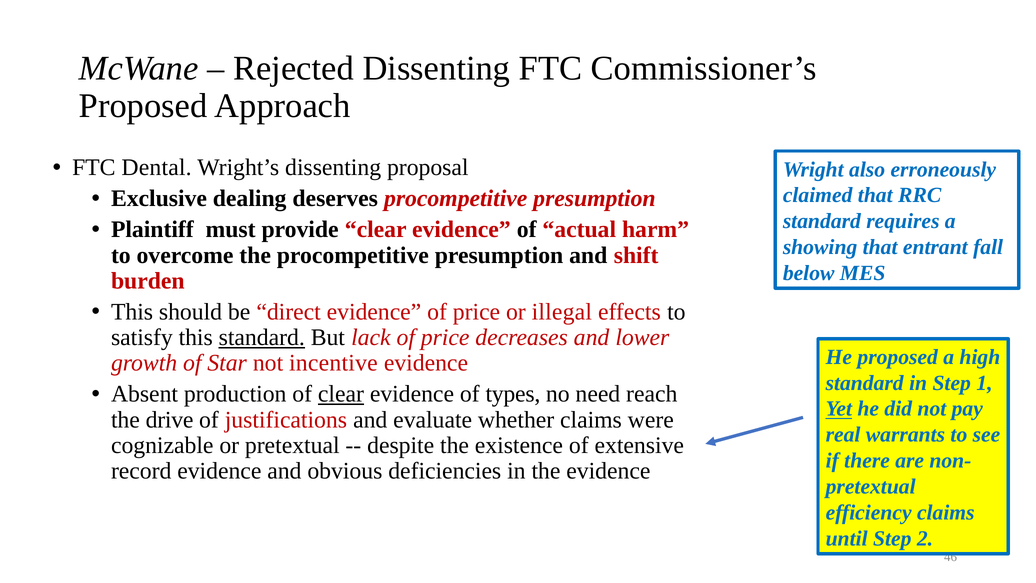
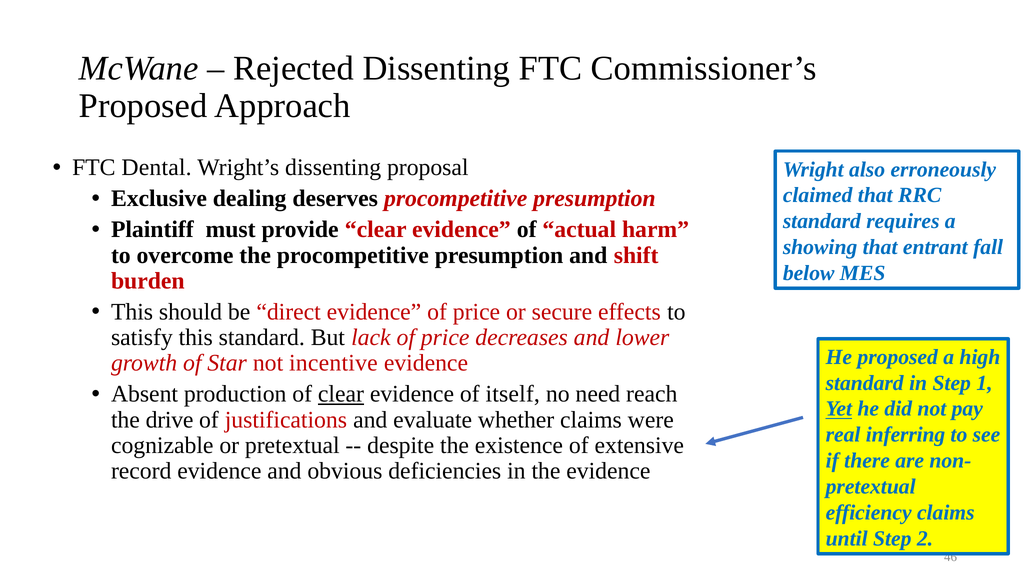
illegal: illegal -> secure (562, 312)
standard underline: present -> none (262, 337)
types: types -> itself (513, 394)
warrants: warrants -> inferring (906, 435)
